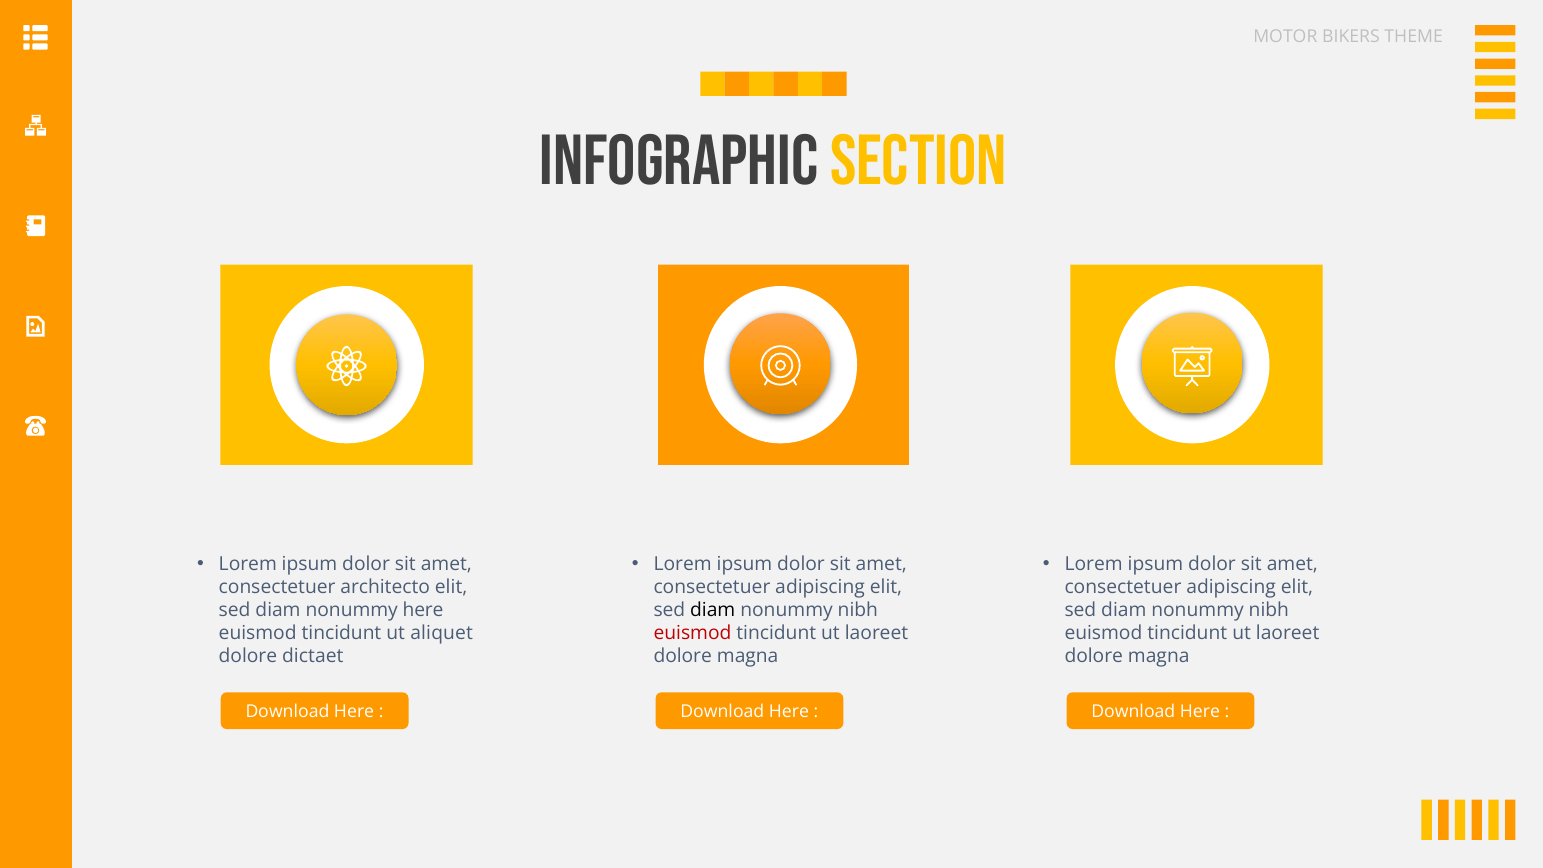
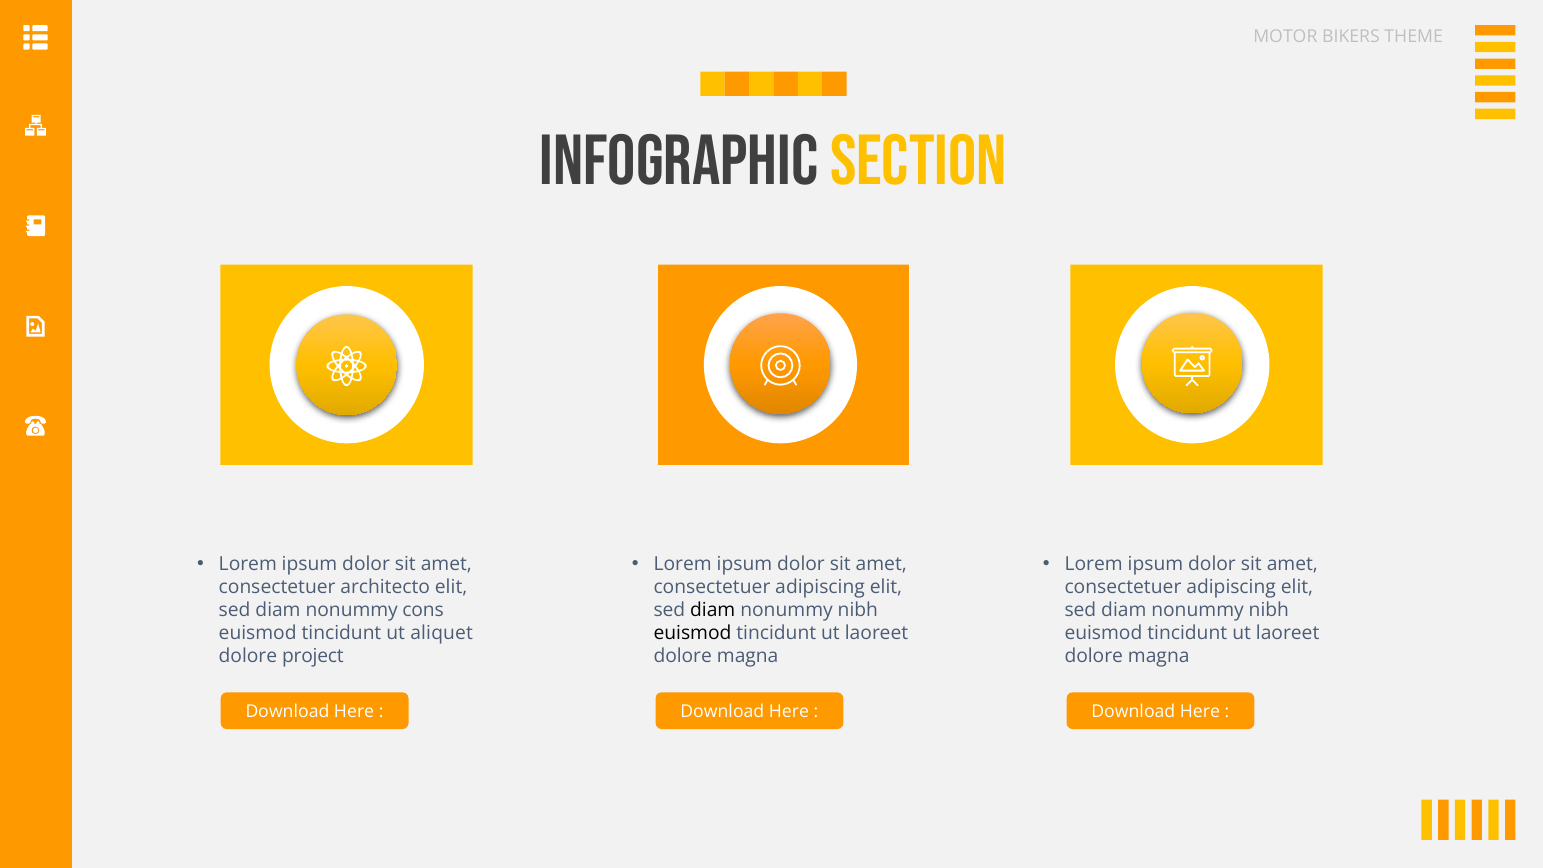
nonummy here: here -> cons (423, 610)
euismod colour: red -> black (692, 633)
dictaet: dictaet -> project (313, 656)
